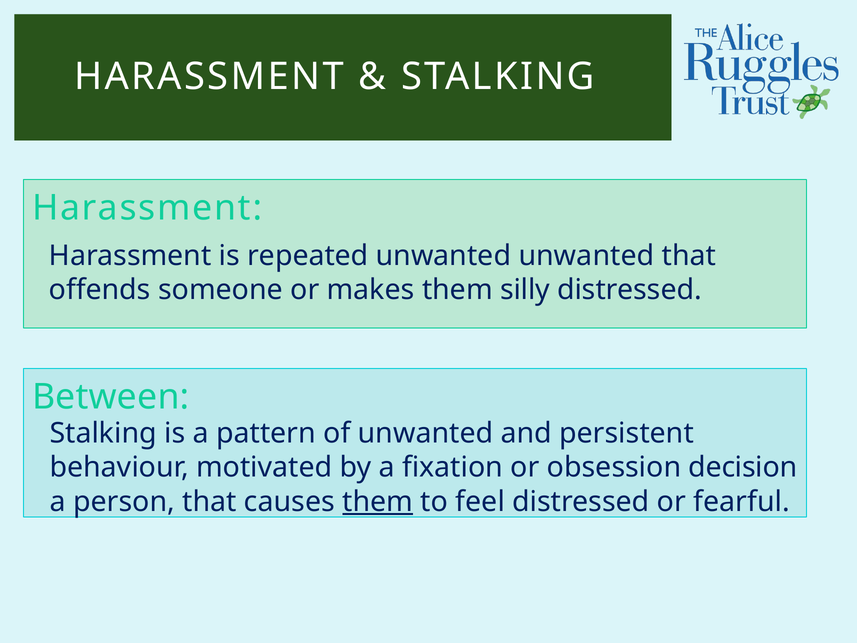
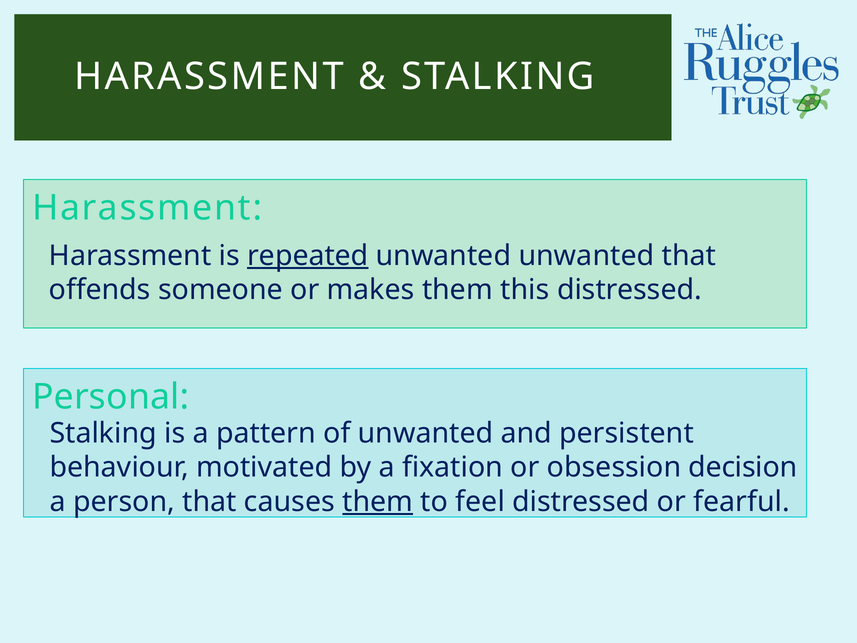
repeated underline: none -> present (308, 256)
silly: silly -> this (525, 290)
Between: Between -> Personal (111, 397)
